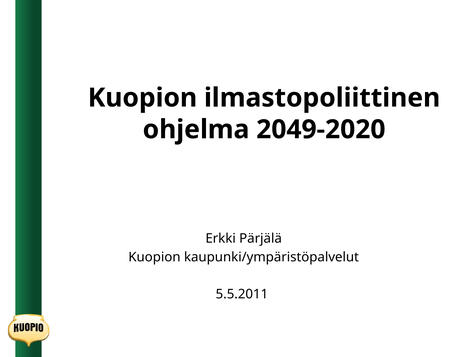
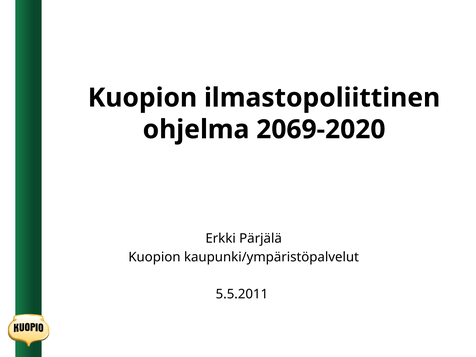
2049-2020: 2049-2020 -> 2069-2020 (321, 130)
